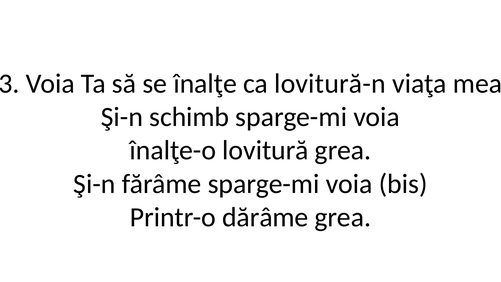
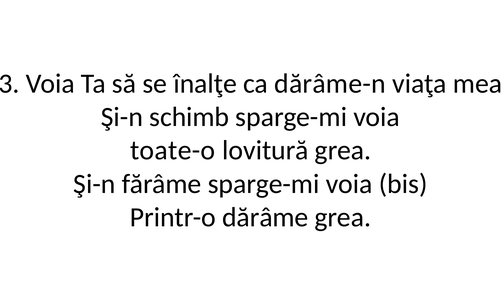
lovitură-n: lovitură-n -> dărâme-n (330, 84)
înalţe-o: înalţe-o -> toate-o (173, 150)
